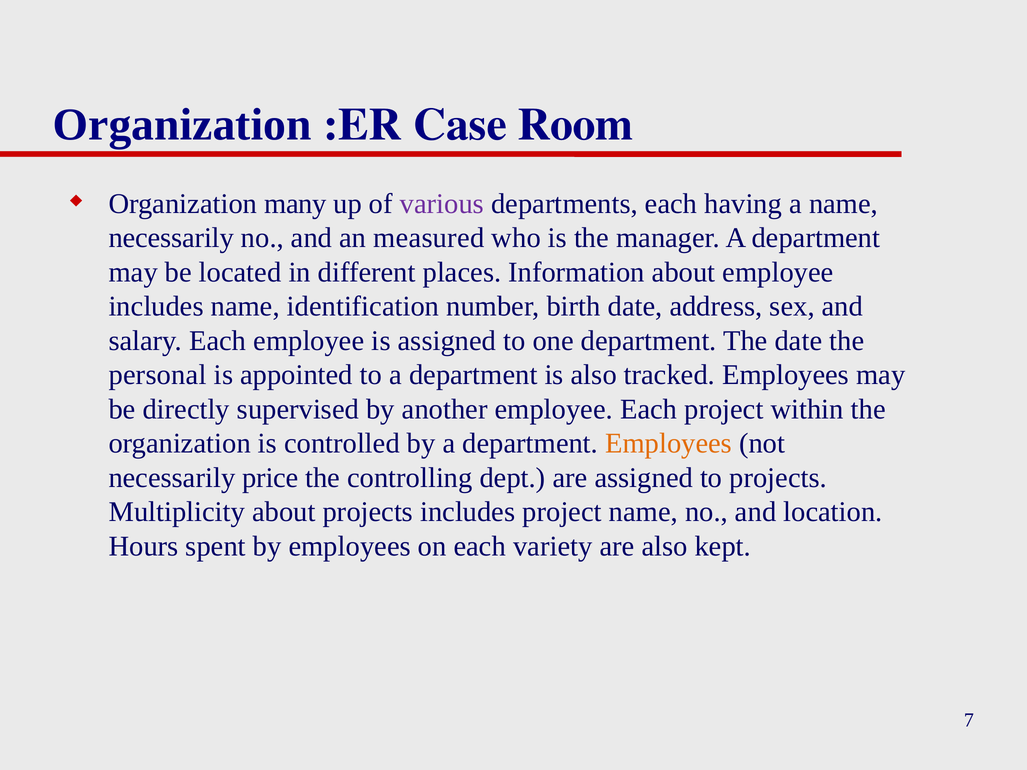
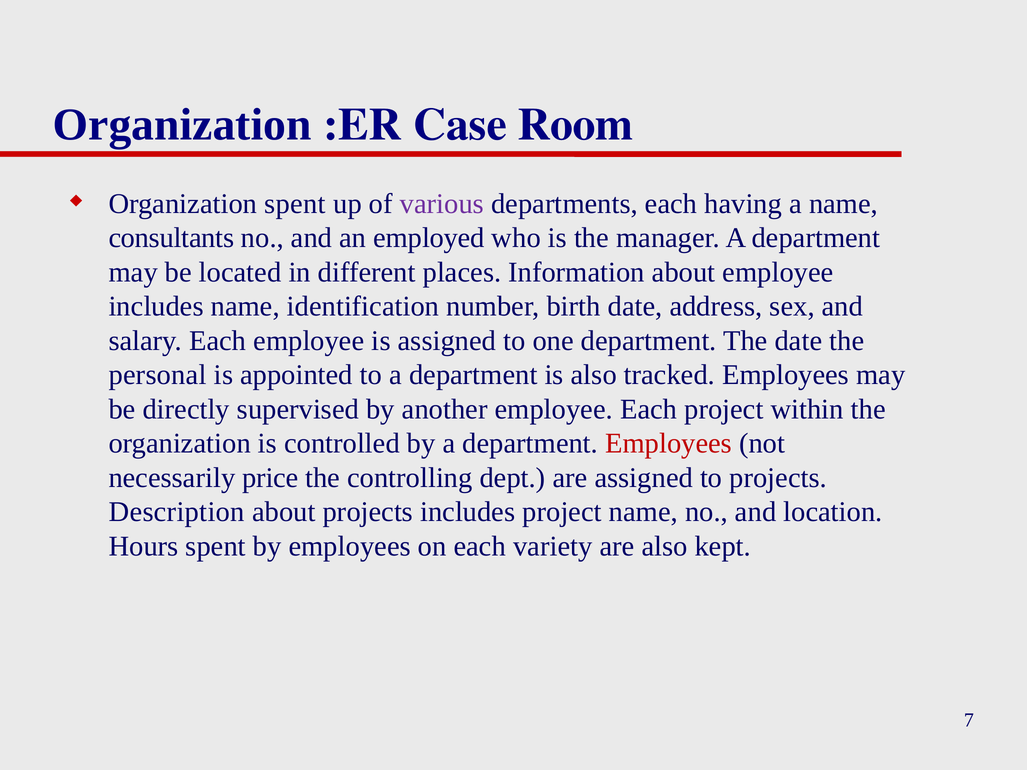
Organization many: many -> spent (295, 204)
necessarily: necessarily -> consultants (171, 238)
measured: measured -> employed (429, 238)
Employees colour: orange -> red (669, 444)
Multiplicity: Multiplicity -> Description (177, 512)
